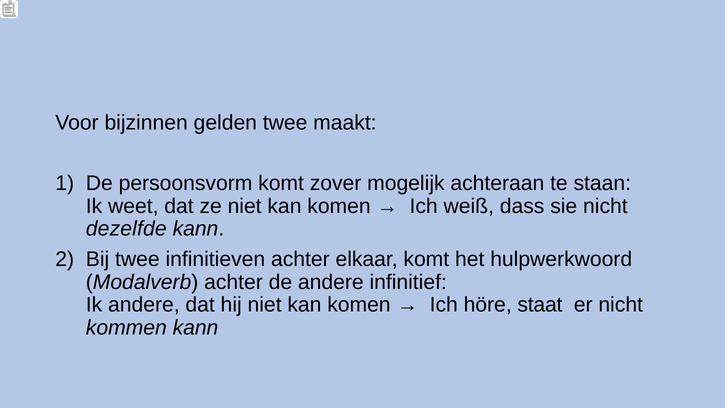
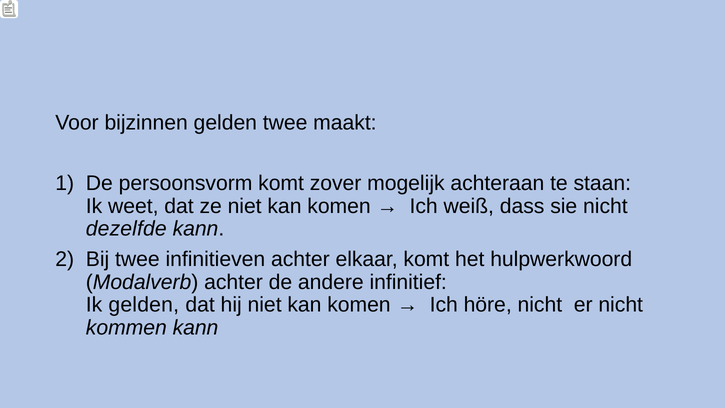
Ik andere: andere -> gelden (144, 305)
höre staat: staat -> nicht (540, 305)
